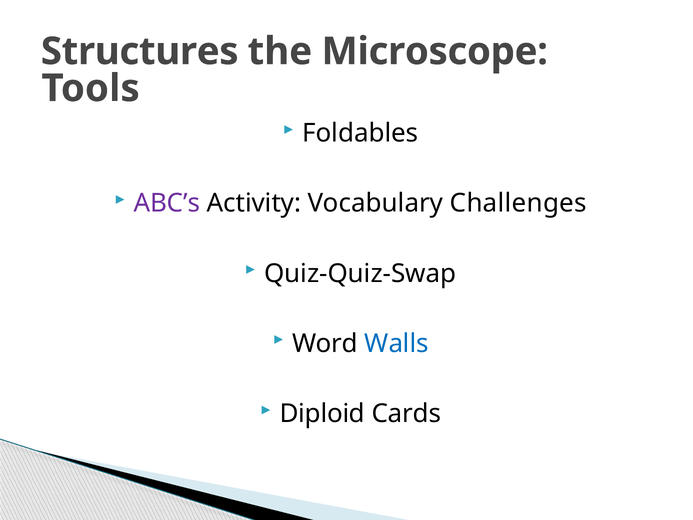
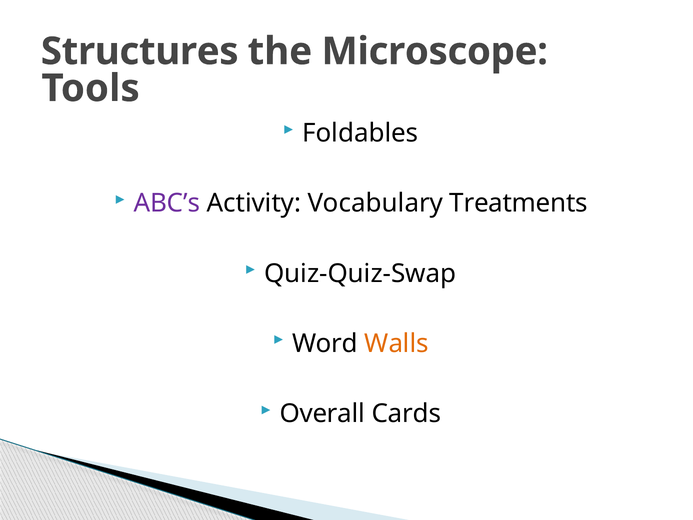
Challenges: Challenges -> Treatments (519, 203)
Walls colour: blue -> orange (397, 343)
Diploid: Diploid -> Overall (322, 414)
